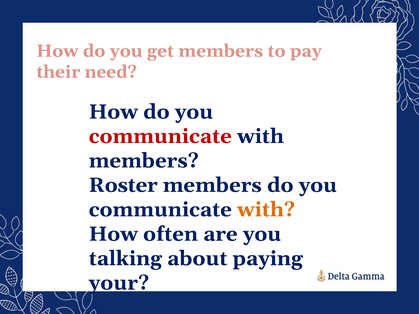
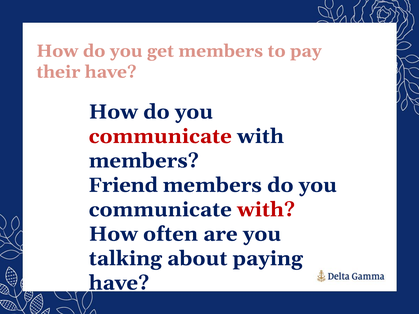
their need: need -> have (111, 72)
Roster: Roster -> Friend (123, 185)
with colour: orange -> red (266, 210)
your: your -> have (119, 283)
